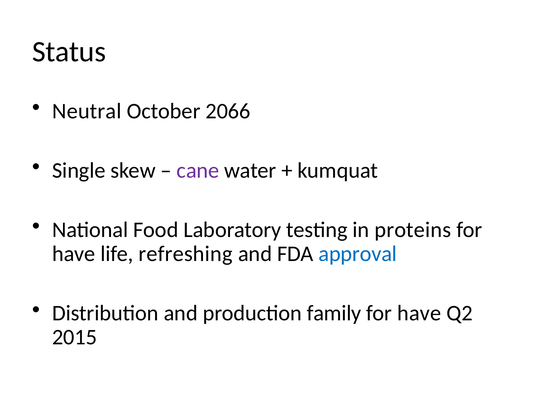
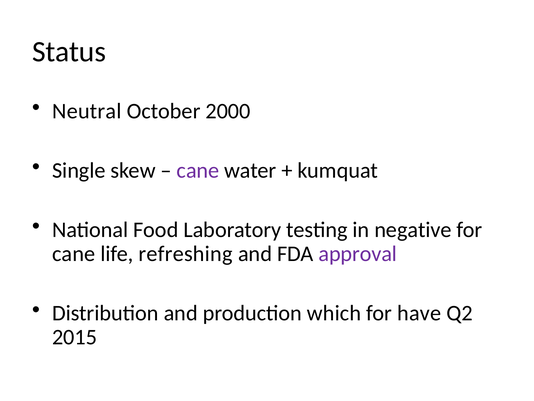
2066: 2066 -> 2000 (228, 111)
proteins: proteins -> negative (413, 230)
have: have -> cane (74, 254)
approval colour: blue -> purple (358, 254)
family: family -> which (334, 313)
